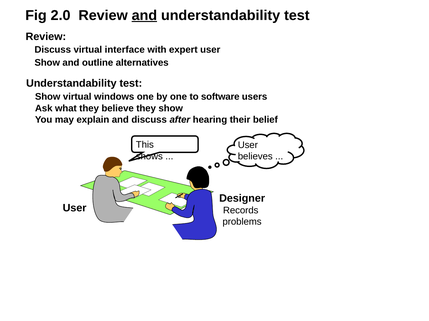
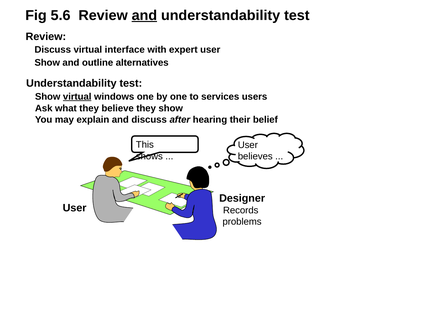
2.0: 2.0 -> 5.6 (61, 15)
virtual underline: none -> present (77, 97)
software: software -> services (220, 97)
